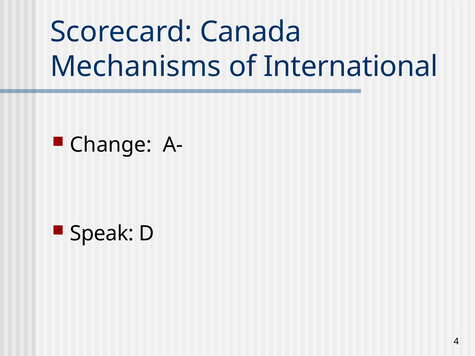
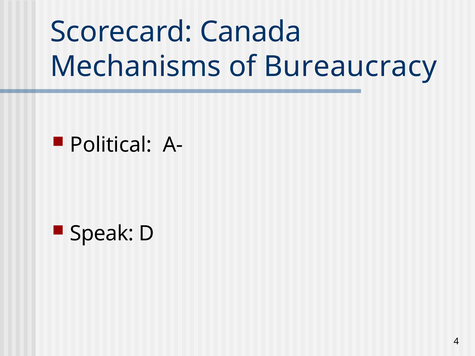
International: International -> Bureaucracy (350, 67)
Change: Change -> Political (111, 145)
